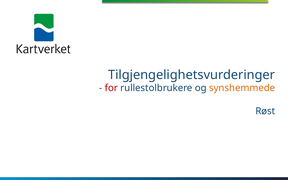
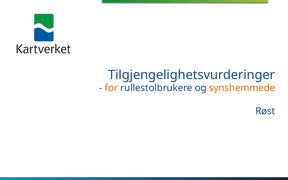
for colour: red -> orange (111, 88)
